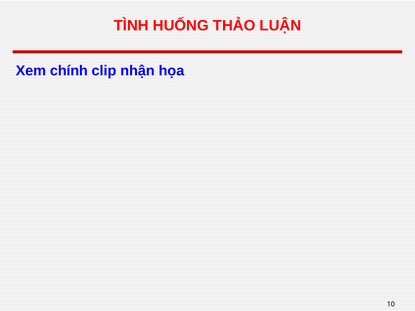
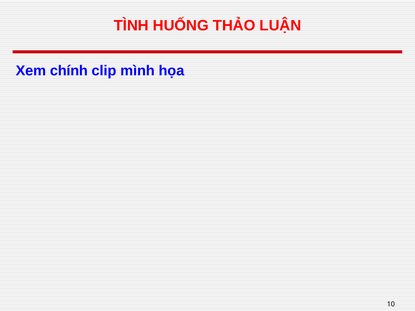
nhận: nhận -> mình (138, 71)
